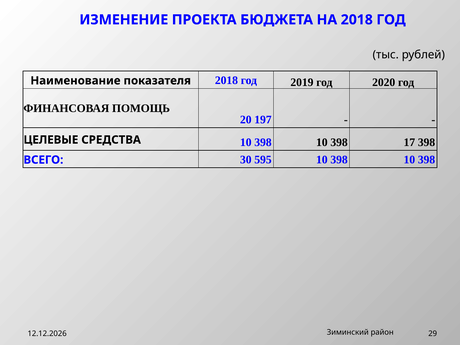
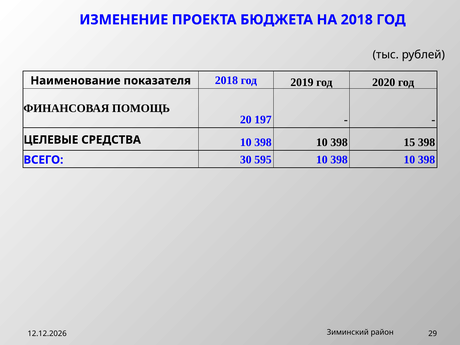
17: 17 -> 15 (409, 142)
